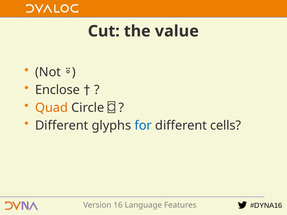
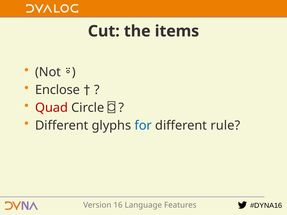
value: value -> items (177, 31)
Quad colour: orange -> red (52, 108)
cells: cells -> rule (225, 126)
